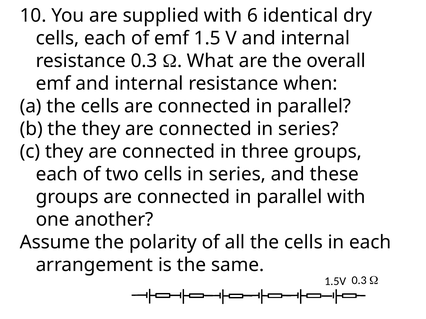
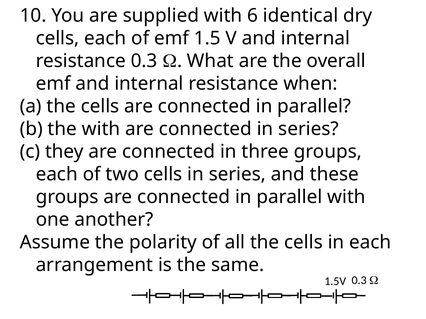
the they: they -> with (101, 129)
